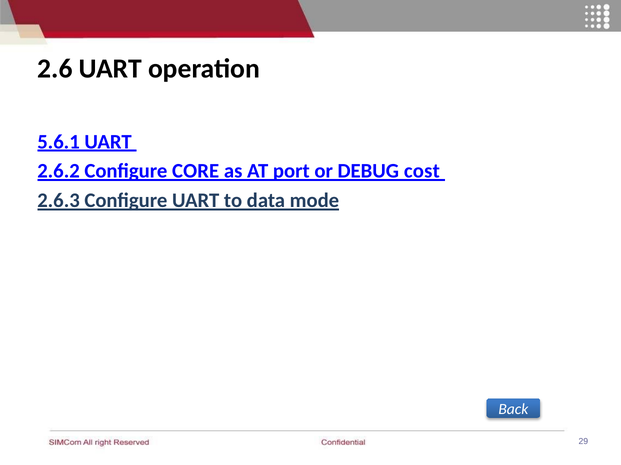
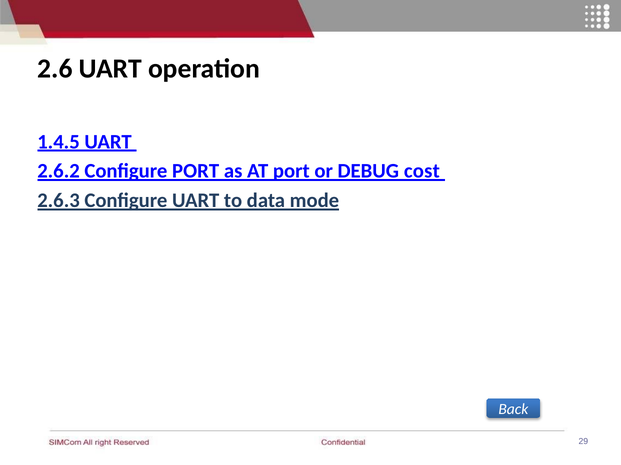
5.6.1: 5.6.1 -> 1.4.5 (58, 142)
Configure CORE: CORE -> PORT (196, 171)
